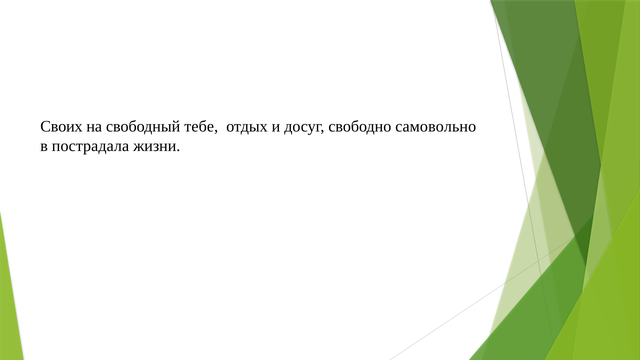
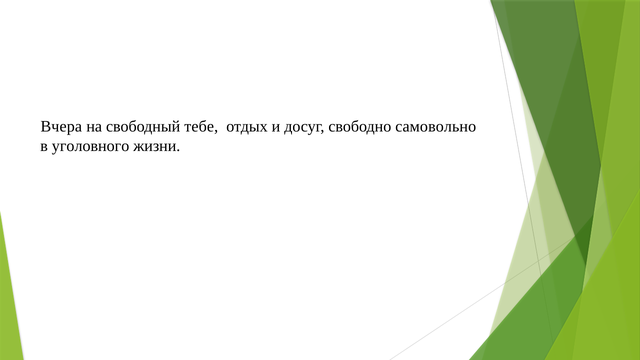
Своих: Своих -> Вчера (61, 127)
пострадала: пострадала -> уголовного (91, 146)
